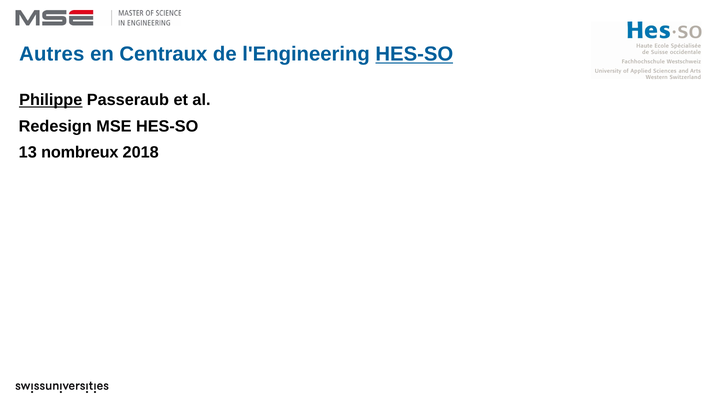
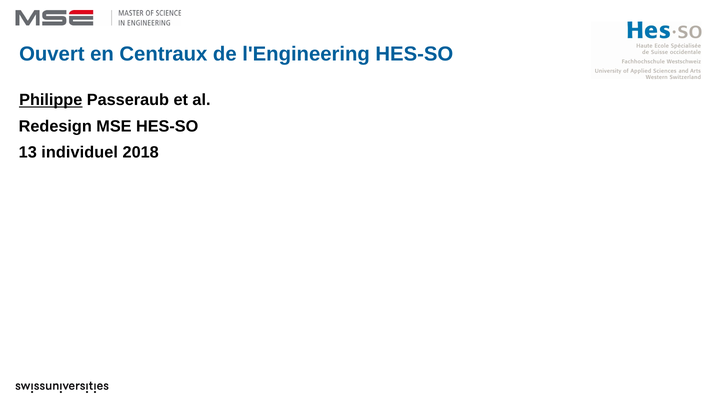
Autres: Autres -> Ouvert (52, 54)
HES-SO underline: present -> none (414, 54)
nombreux: nombreux -> individuel (80, 152)
